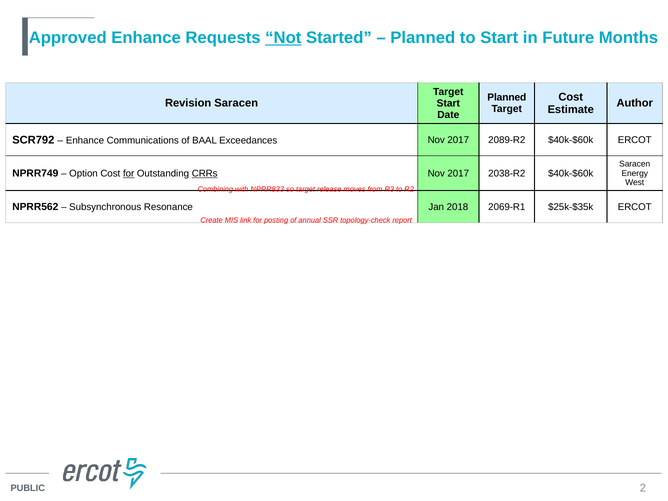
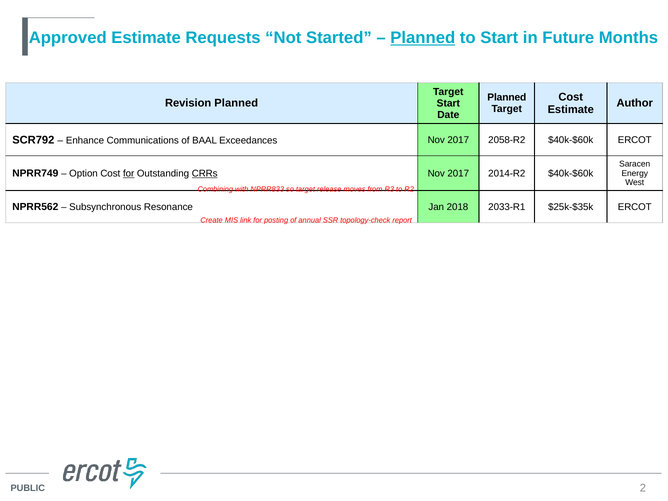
Approved Enhance: Enhance -> Estimate (146, 38)
Not underline: present -> none (283, 38)
Planned underline: none -> present (423, 38)
Revision Saracen: Saracen -> Planned (236, 103)
2089-R2: 2089-R2 -> 2058-R2 (507, 140)
2038-R2: 2038-R2 -> 2014-R2 (507, 173)
2069-R1: 2069-R1 -> 2033-R1 (507, 207)
